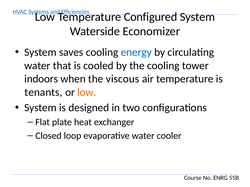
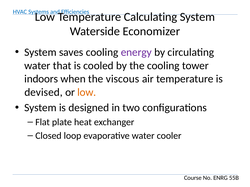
Configured: Configured -> Calculating (151, 17)
energy colour: blue -> purple (136, 52)
tenants: tenants -> devised (43, 92)
